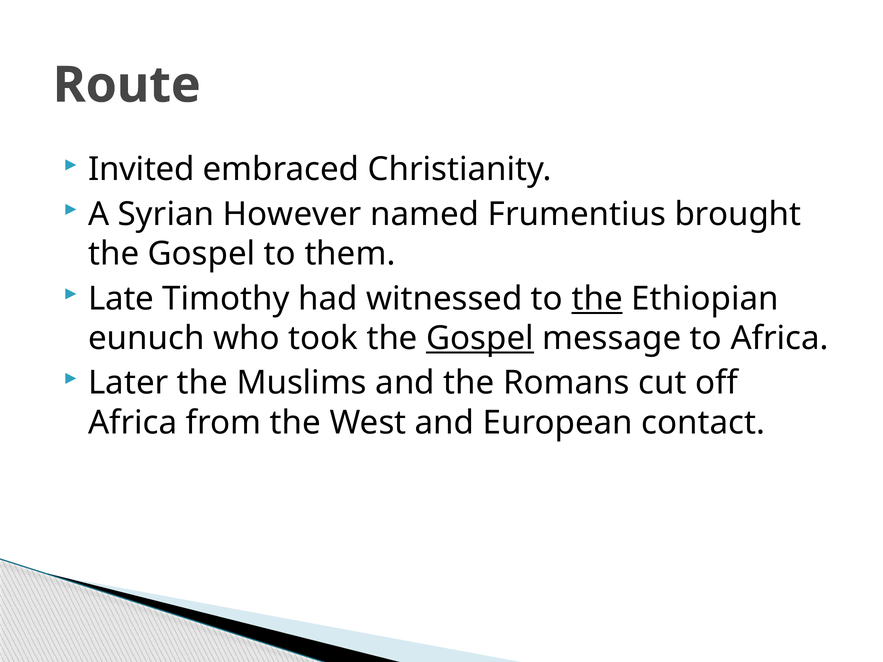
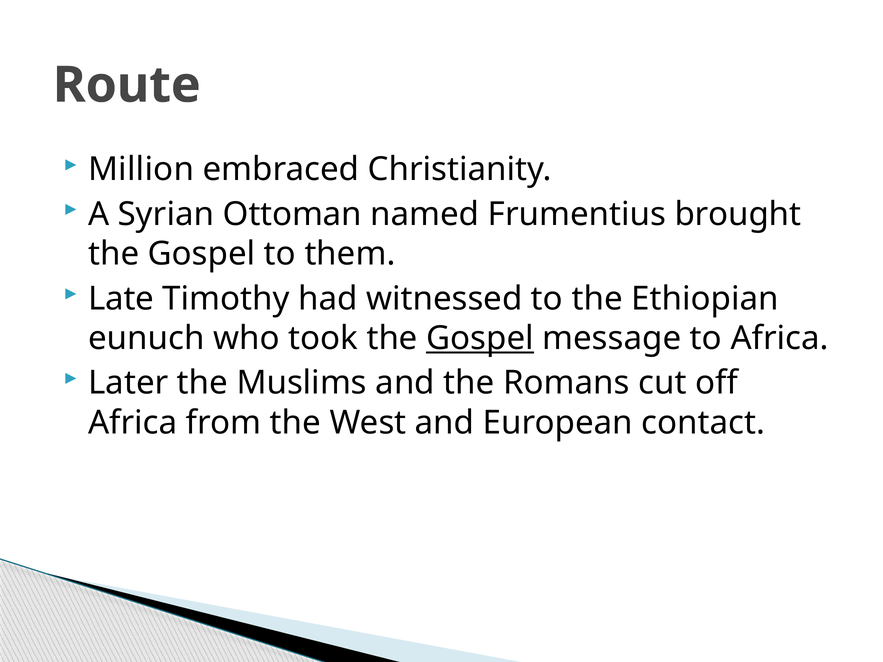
Invited: Invited -> Million (141, 170)
However: However -> Ottoman (292, 214)
the underline: present -> none (597, 299)
